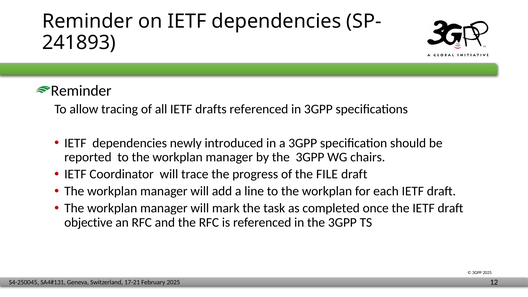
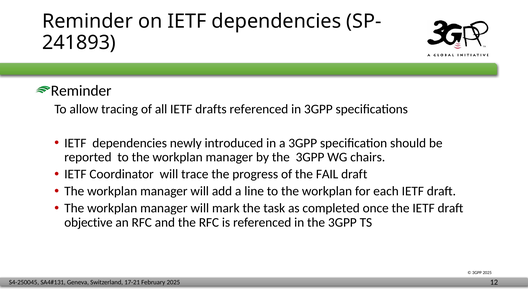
FILE: FILE -> FAIL (327, 174)
